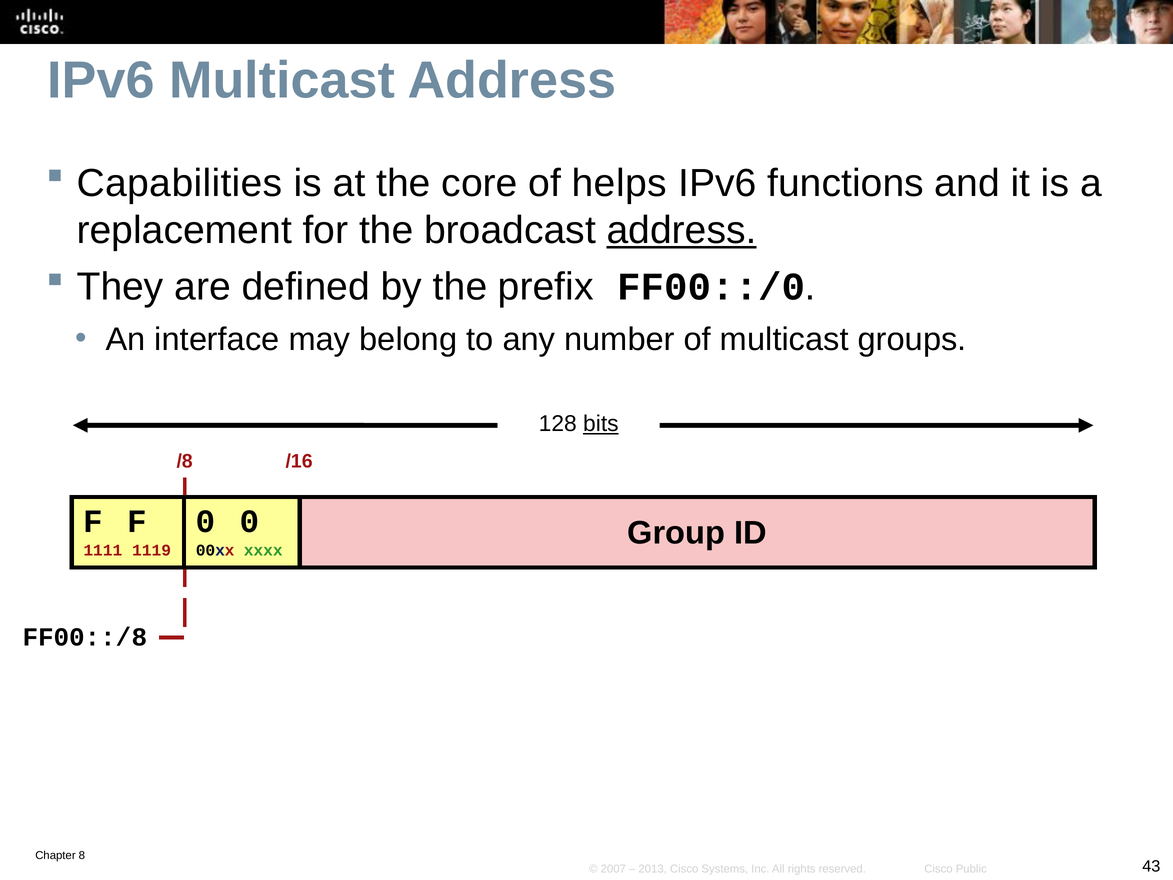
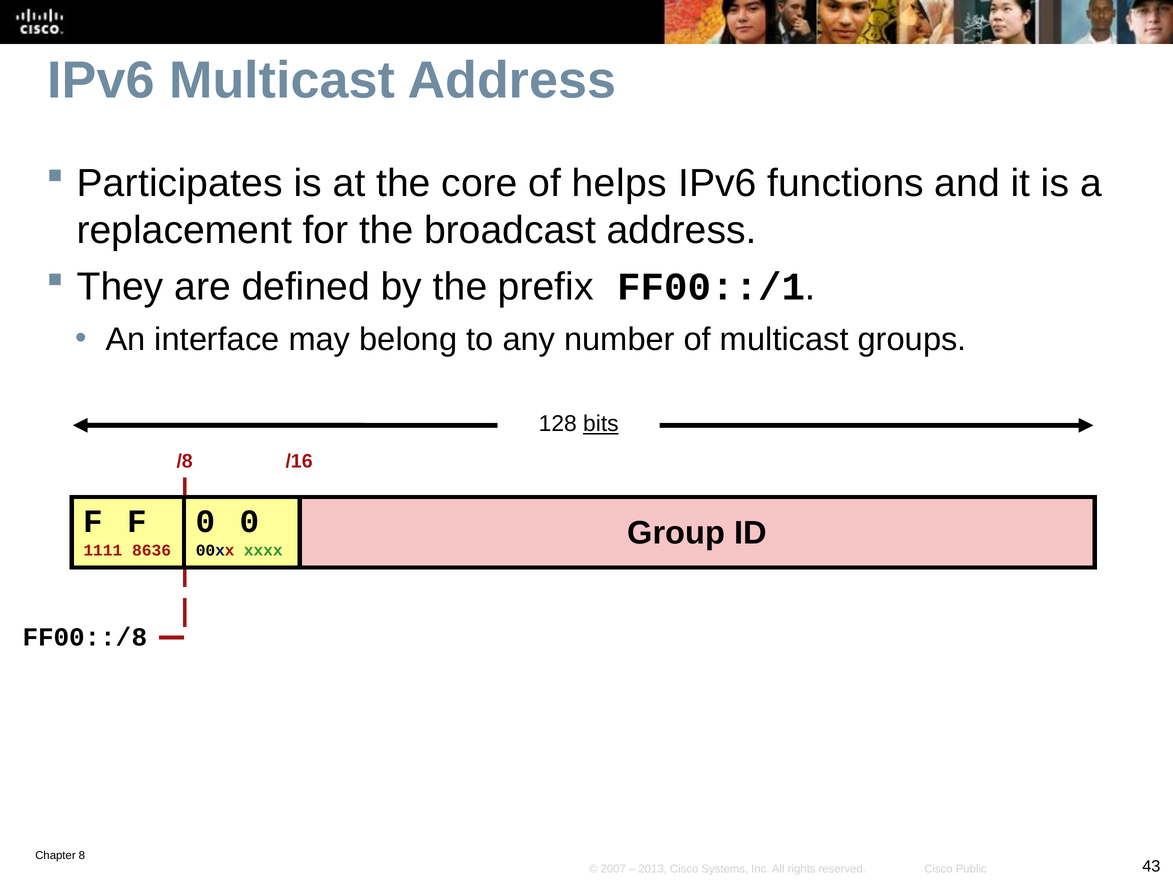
Capabilities: Capabilities -> Participates (180, 183)
address underline: present -> none (682, 230)
FF00::/0: FF00::/0 -> FF00::/1 (711, 287)
1119: 1119 -> 8636 (152, 550)
